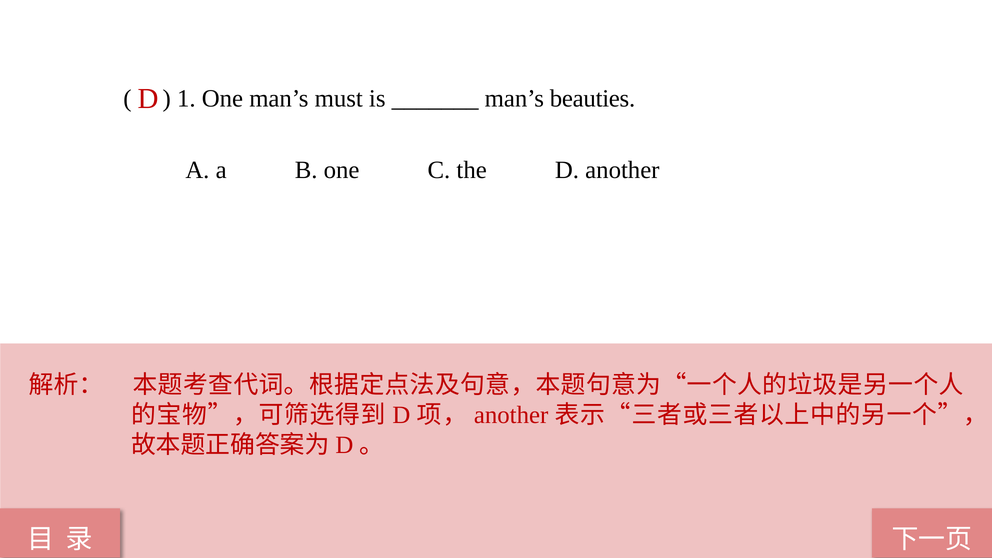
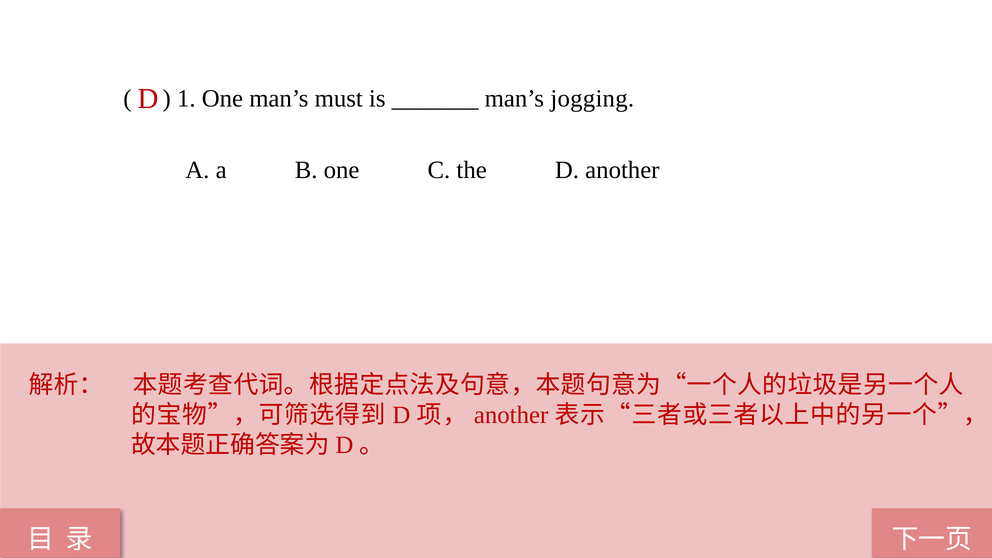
beauties: beauties -> jogging (592, 99)
